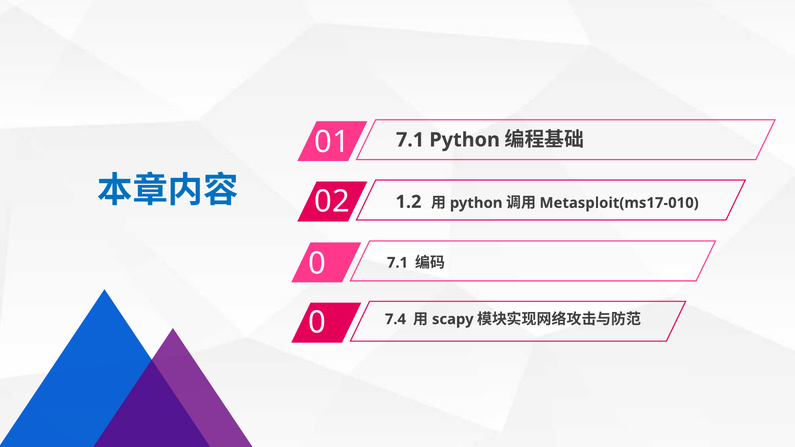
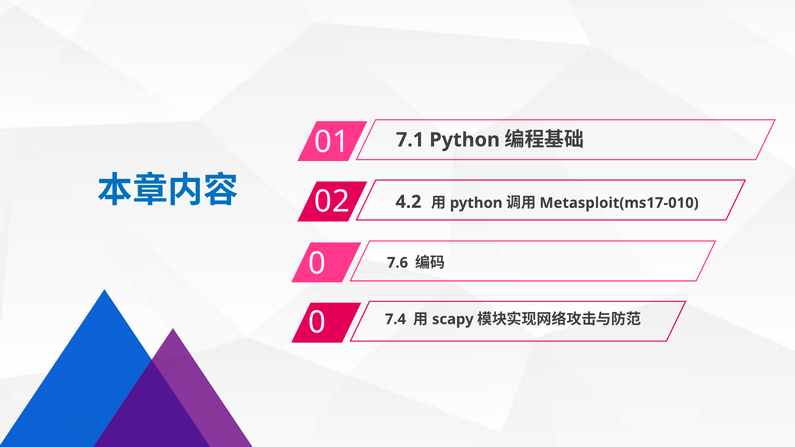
1.2: 1.2 -> 4.2 (408, 202)
7.1: 7.1 -> 7.6 (397, 263)
